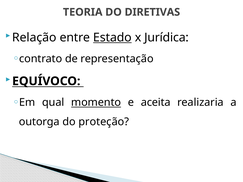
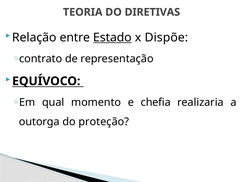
Jurídica: Jurídica -> Dispõe (166, 38)
momento underline: present -> none (96, 103)
aceita: aceita -> chefia (156, 103)
